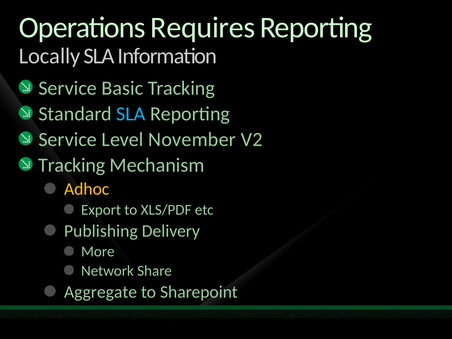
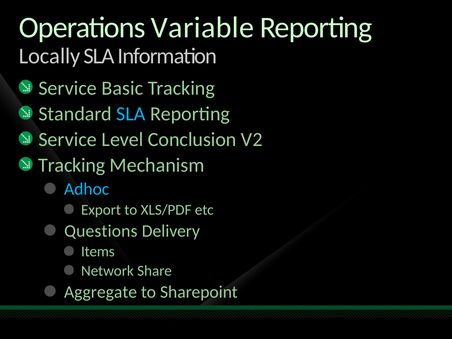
Requires: Requires -> Variable (203, 27)
November: November -> Conclusion (192, 140)
Adhoc colour: yellow -> light blue (87, 189)
Publishing: Publishing -> Questions (101, 231)
More: More -> Items (98, 252)
